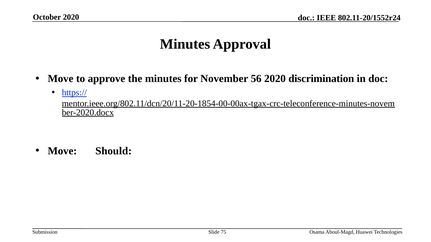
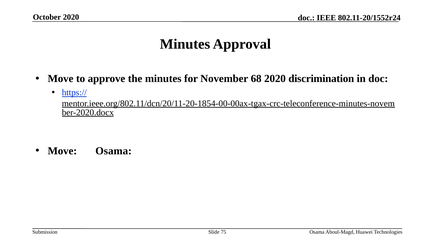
56: 56 -> 68 (256, 79)
Move Should: Should -> Osama (114, 151)
